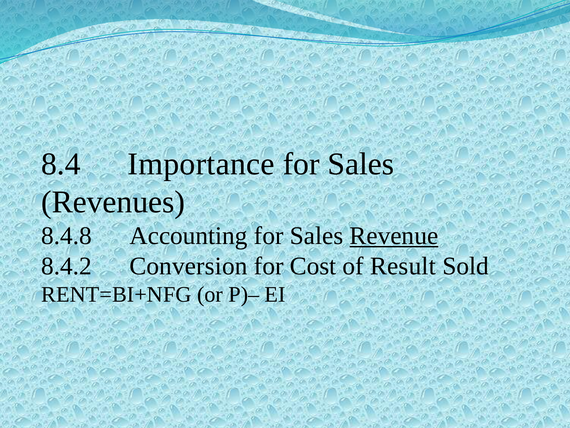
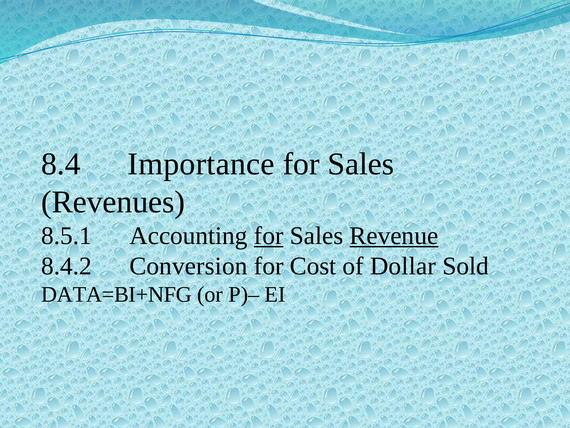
8.4.8: 8.4.8 -> 8.5.1 (67, 235)
for underline: none -> present (269, 235)
Result: Result -> Dollar (403, 266)
RENT=BI+NFG: RENT=BI+NFG -> DATA=BI+NFG (117, 294)
